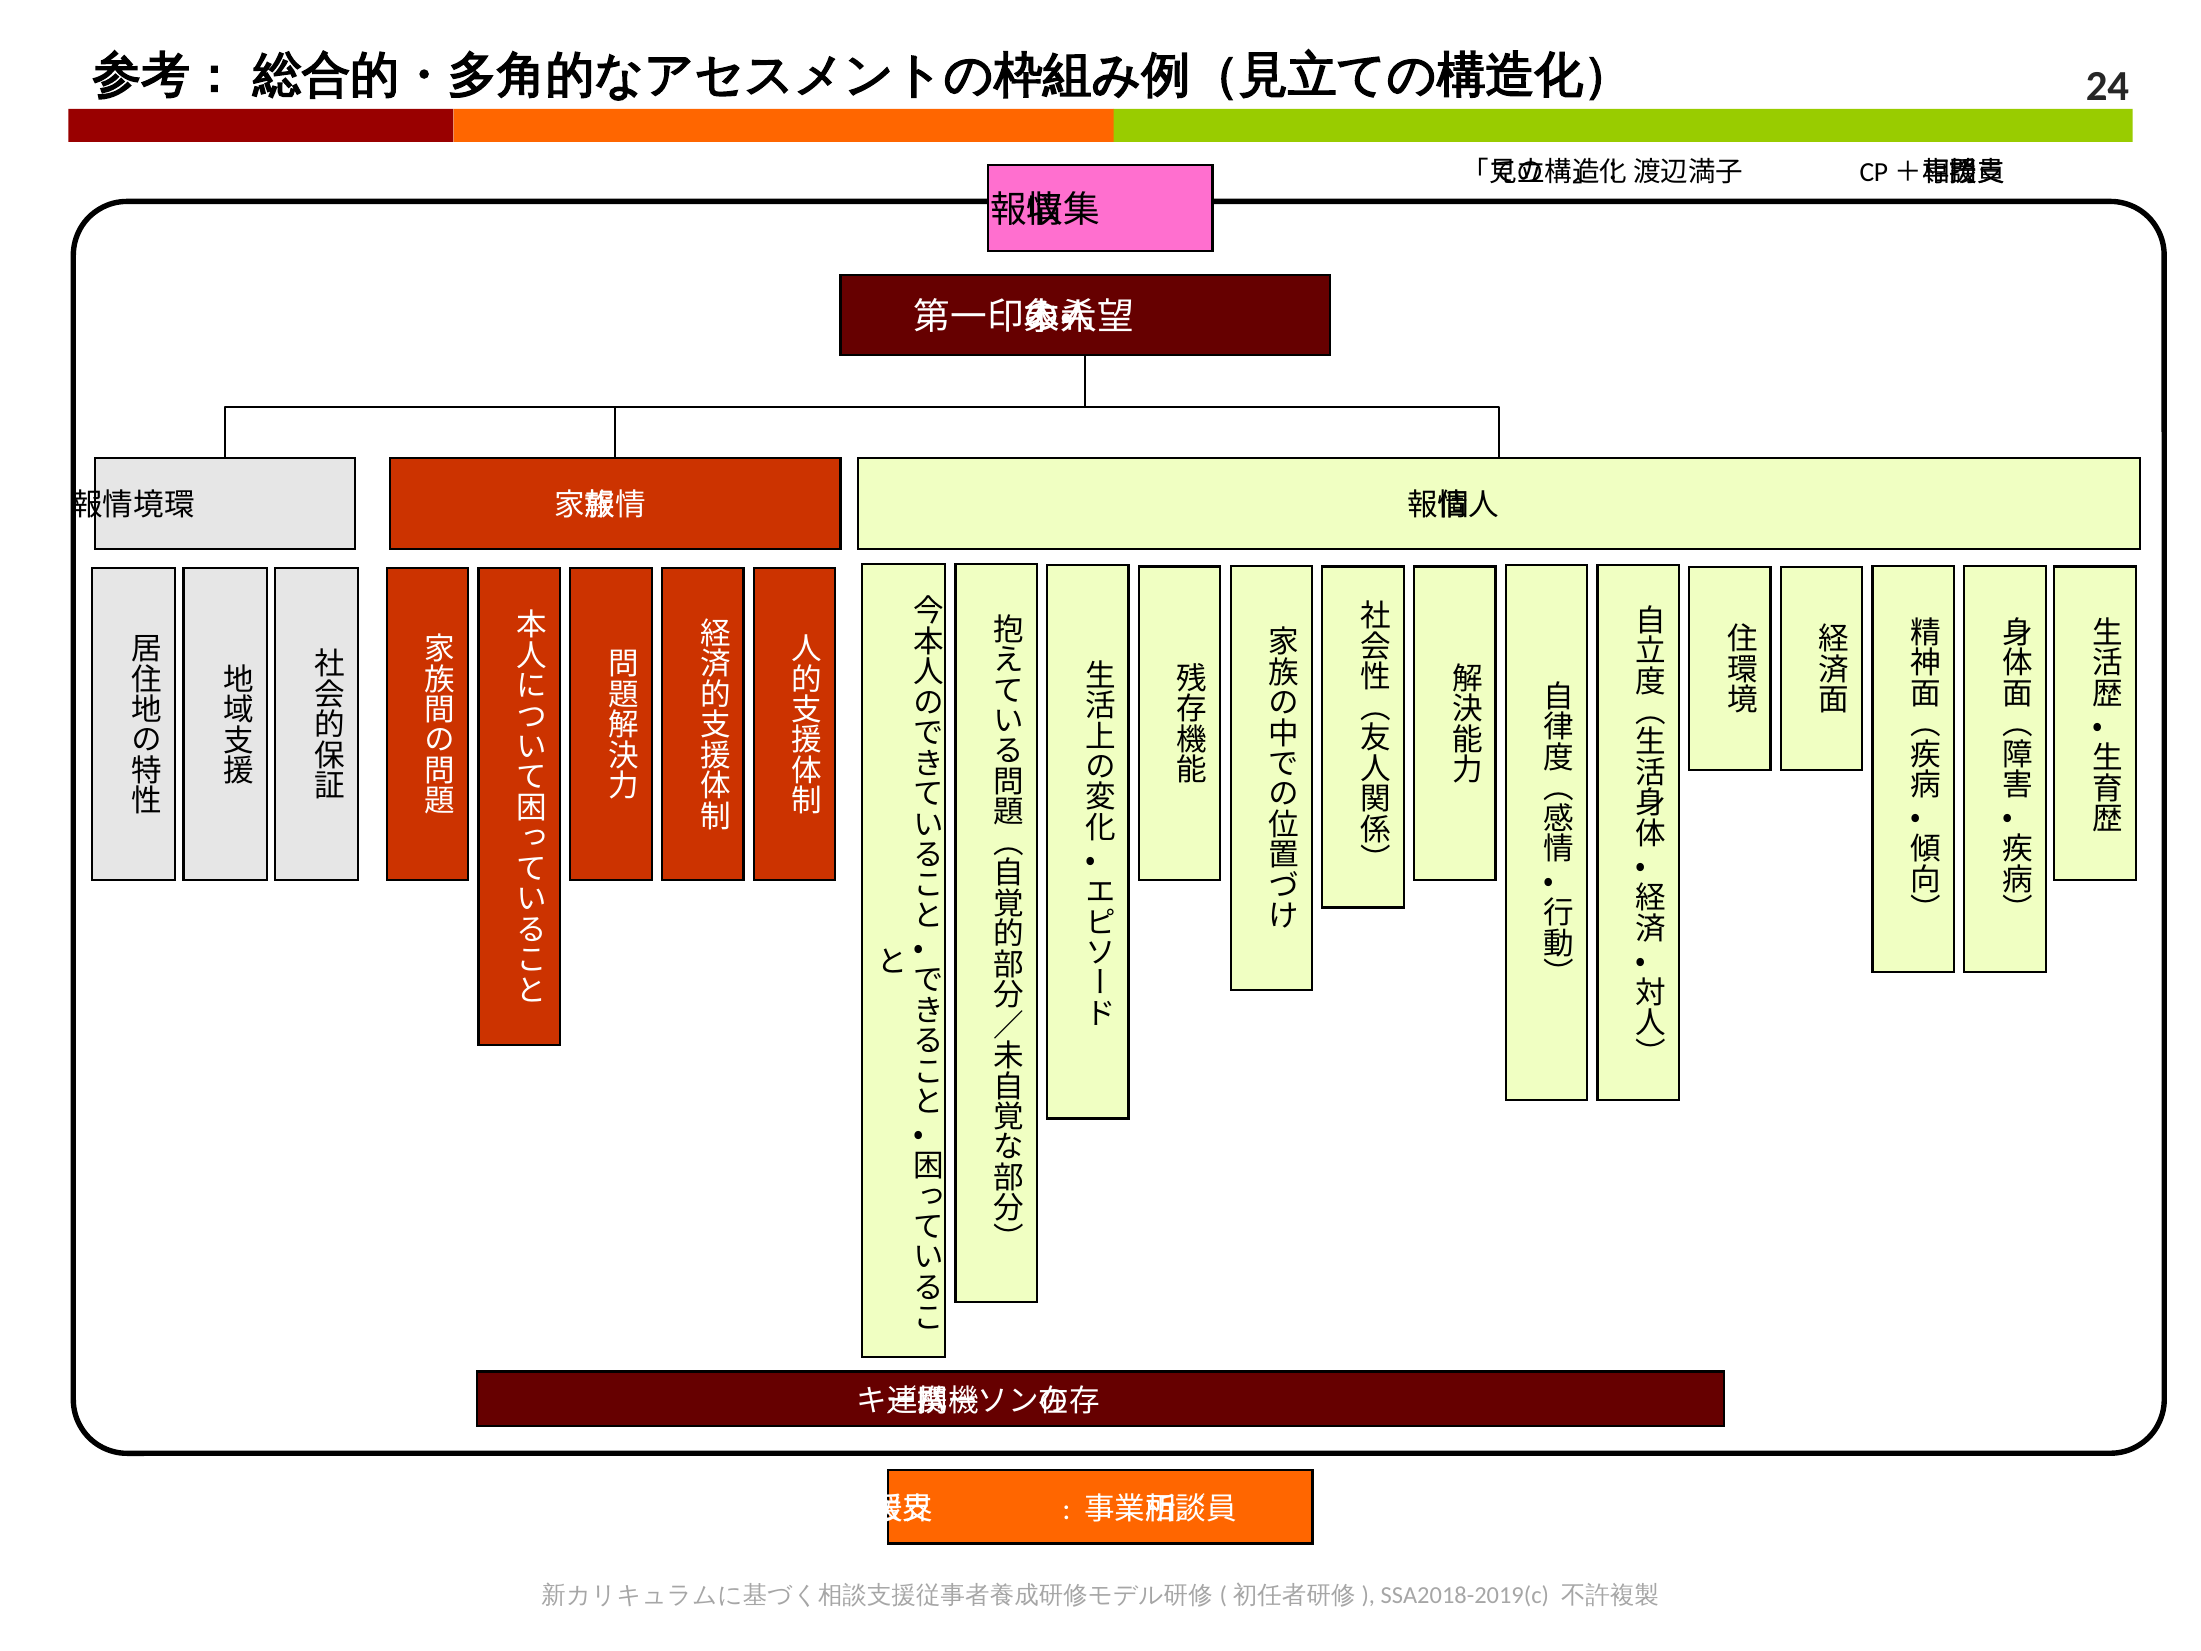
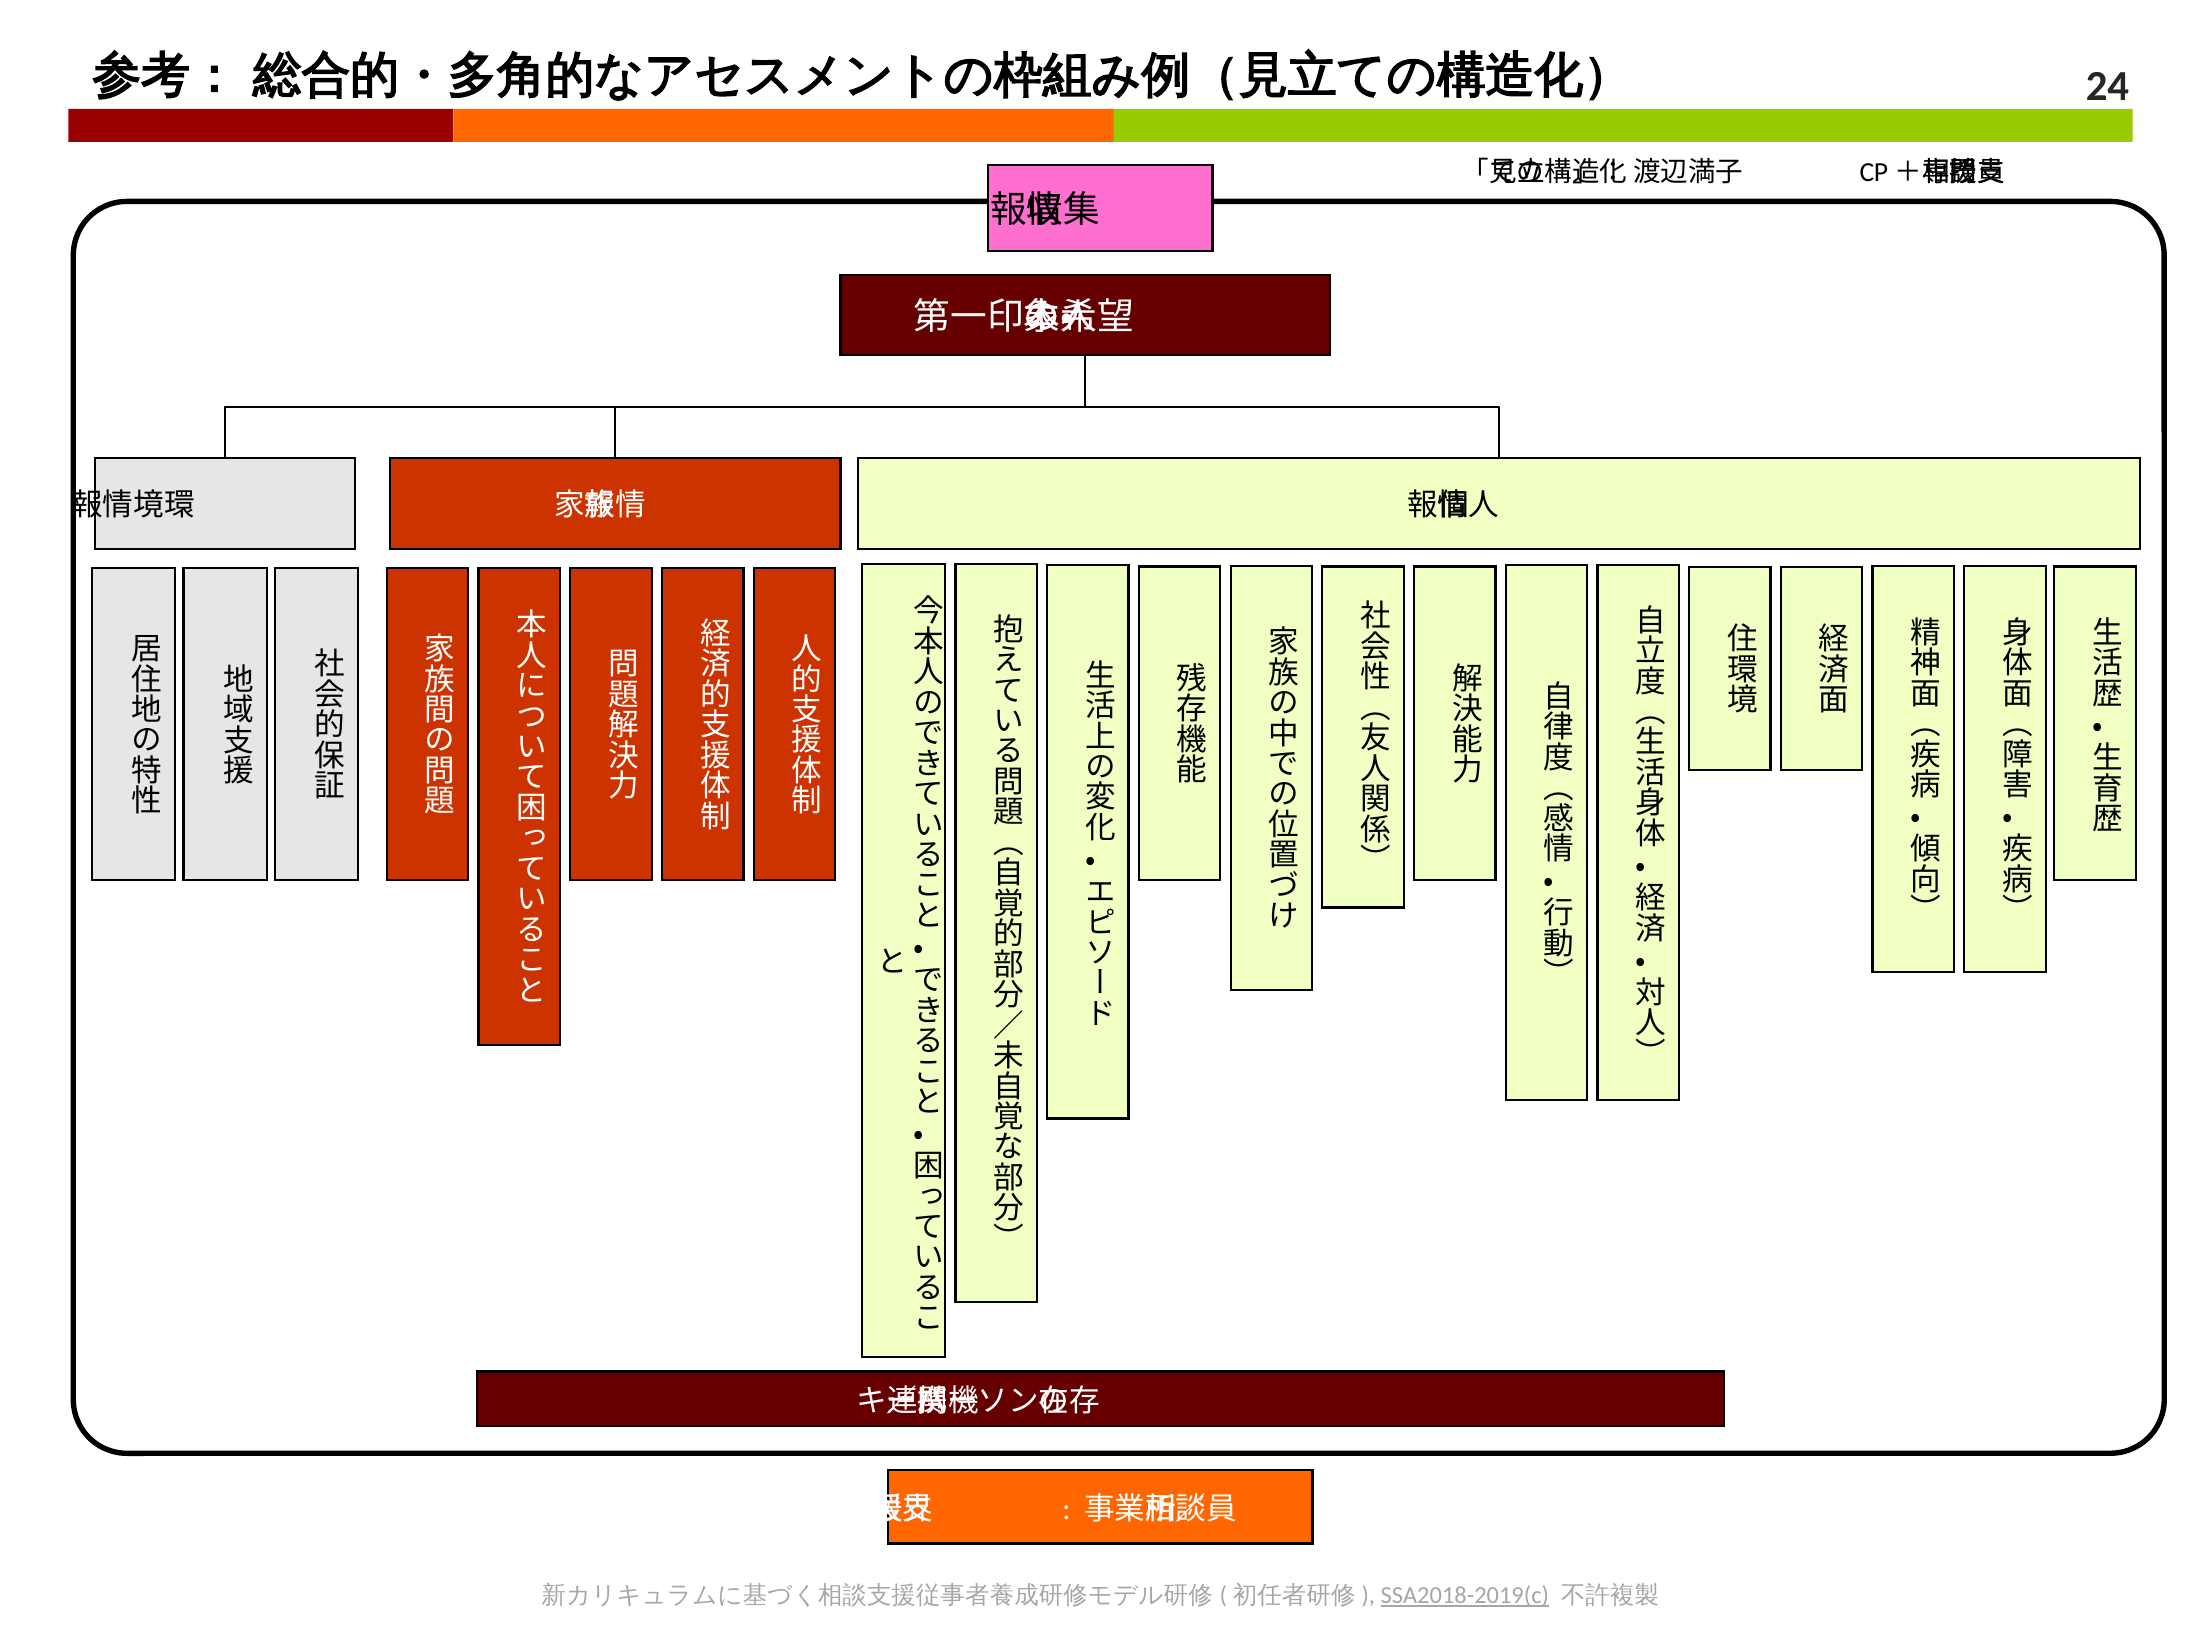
SSA2018-2019(c underline: none -> present (1465, 1595)
